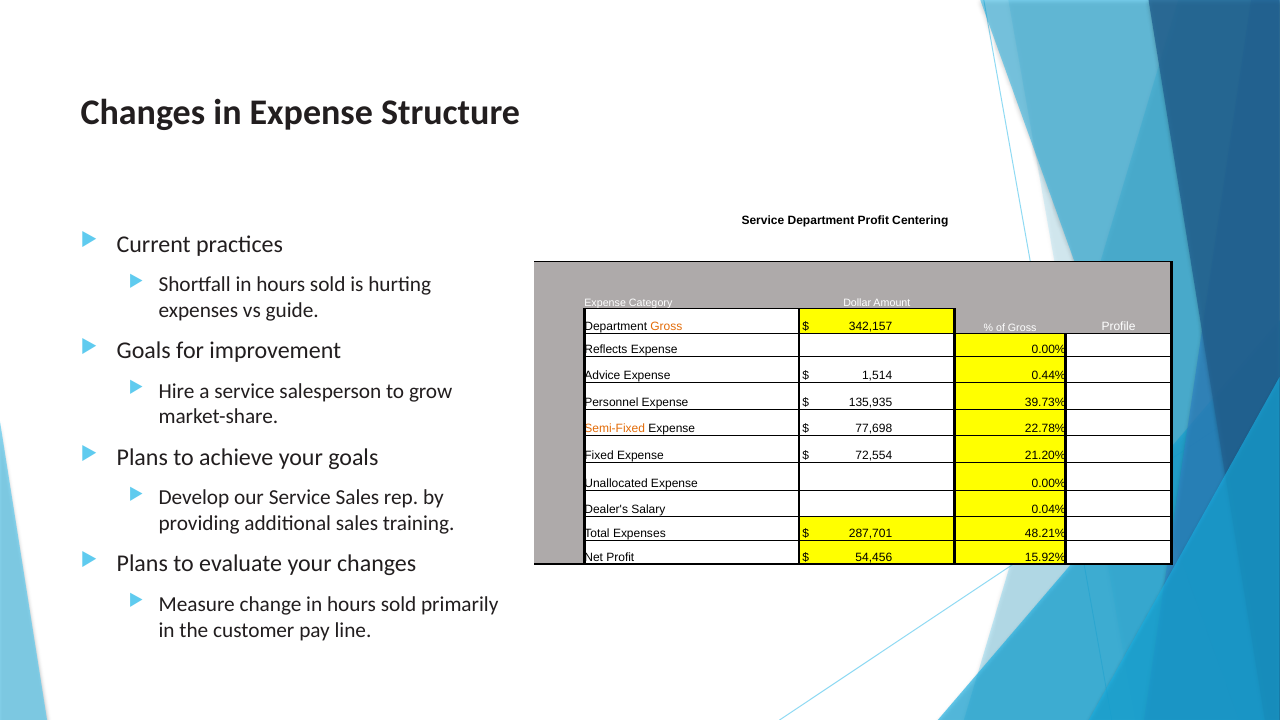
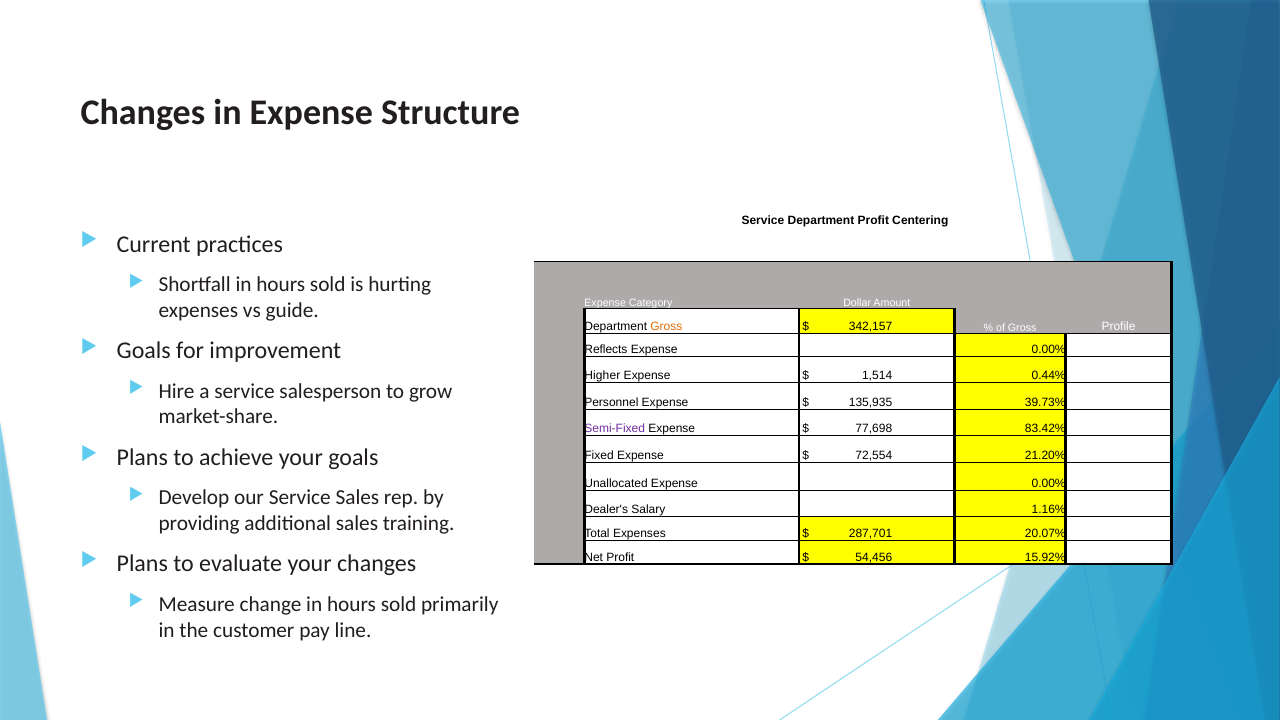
Advice: Advice -> Higher (602, 376)
Semi-Fixed colour: orange -> purple (615, 429)
22.78%: 22.78% -> 83.42% (1045, 429)
0.04%: 0.04% -> 1.16% (1049, 510)
48.21%: 48.21% -> 20.07% (1045, 534)
